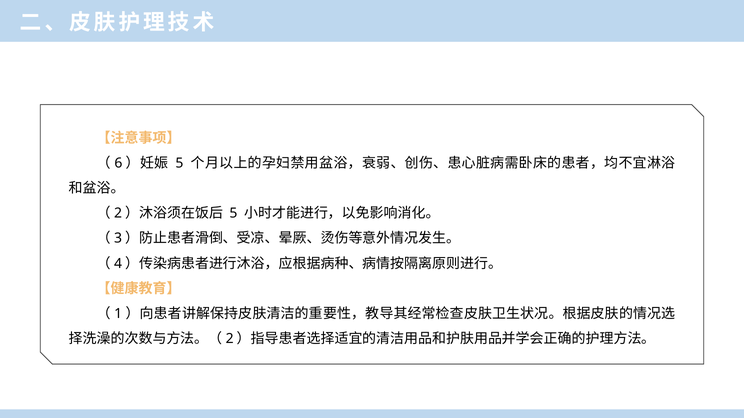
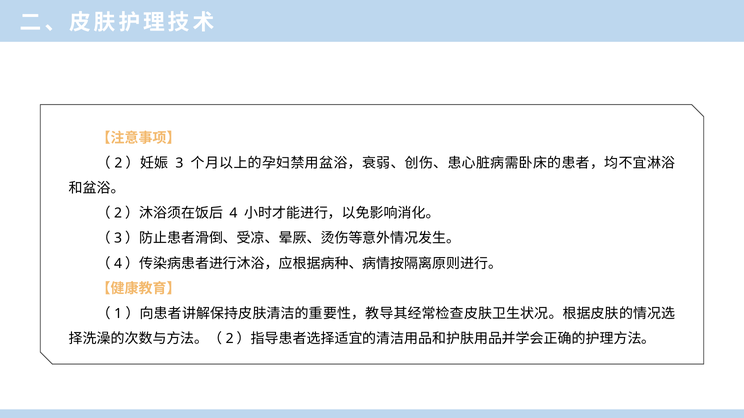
6: 6 -> 2 (118, 163)
5: 5 -> 3 (179, 163)
5: 5 -> 4 (233, 214)
